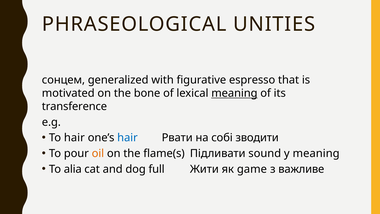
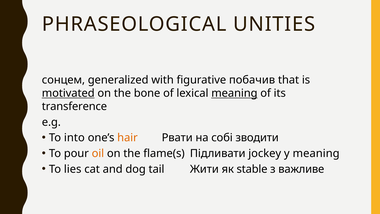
espresso: espresso -> побачив (252, 80)
motivated underline: none -> present (68, 93)
To hair: hair -> into (74, 138)
hair colour: blue -> orange (127, 138)
sound: sound -> jockey (265, 153)
alia: alia -> lies (73, 169)
full: full -> tail (157, 169)
game: game -> stable (252, 169)
